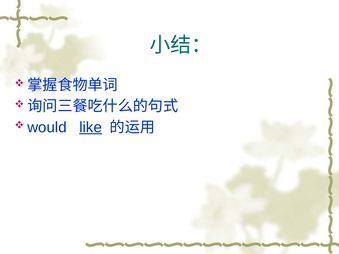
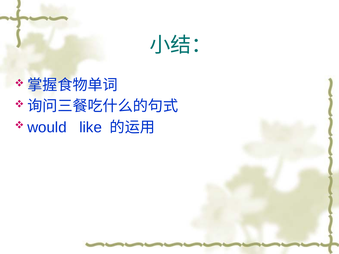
like underline: present -> none (91, 127)
